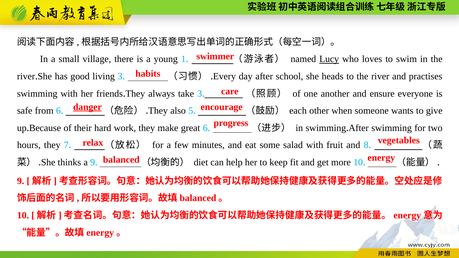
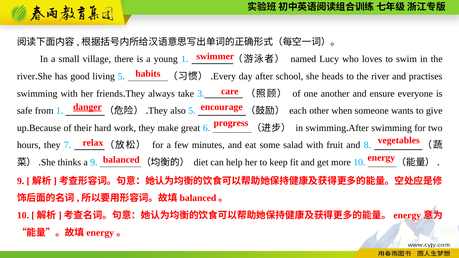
Lucy underline: present -> none (329, 59)
living 3: 3 -> 5 (120, 76)
from 6: 6 -> 1 (58, 111)
